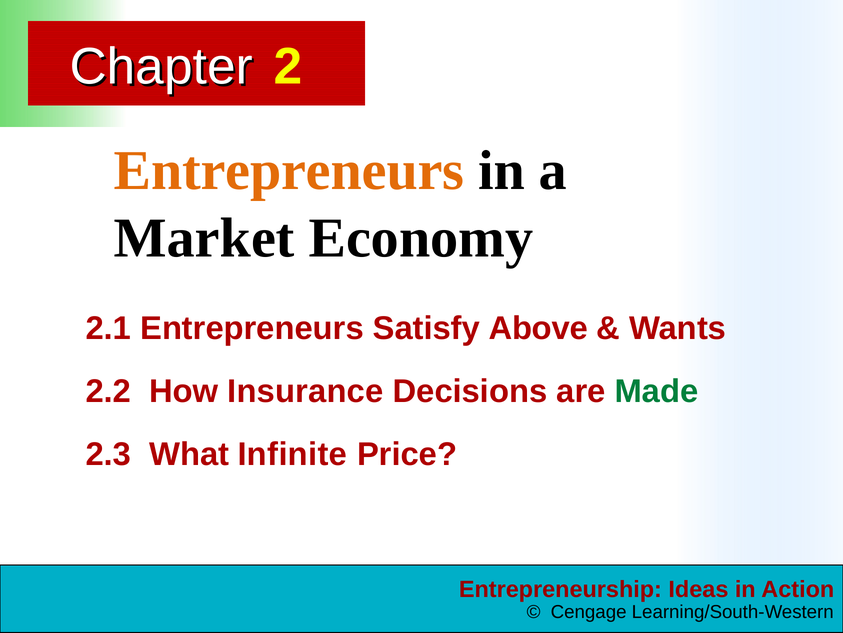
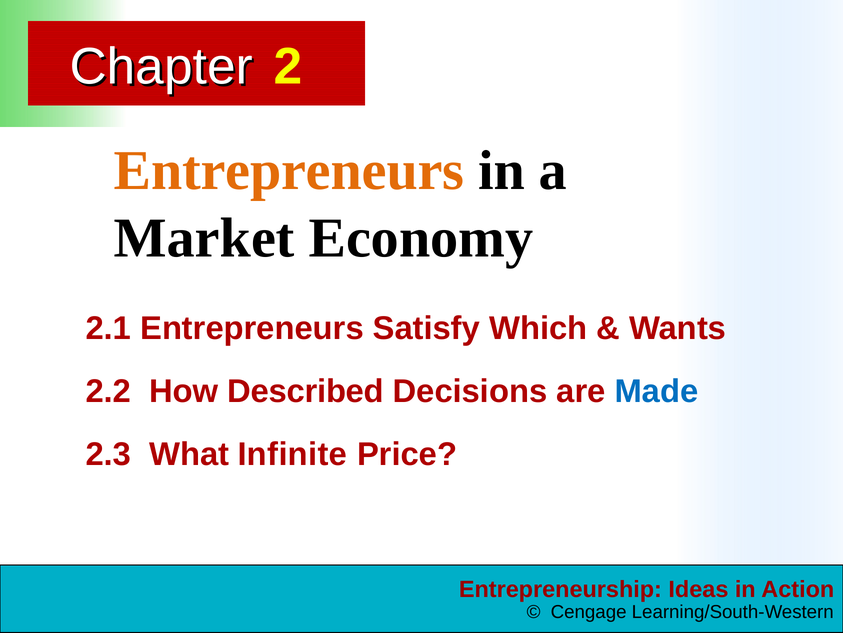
Above: Above -> Which (538, 328)
Insurance: Insurance -> Described (306, 391)
Made colour: green -> blue (656, 391)
